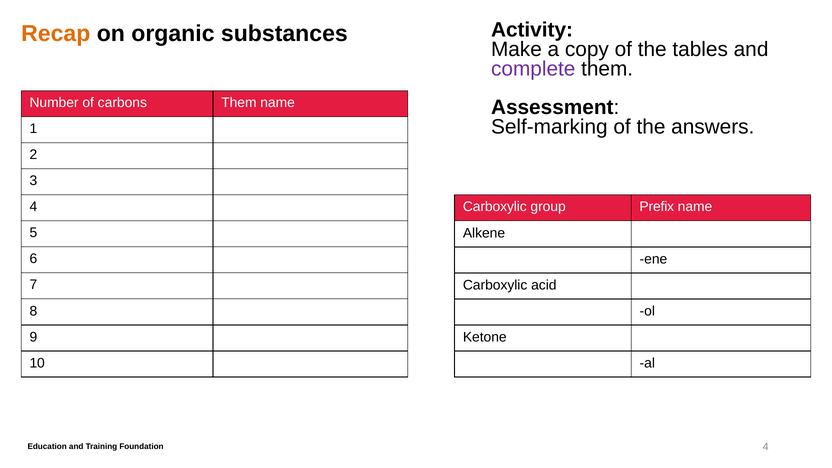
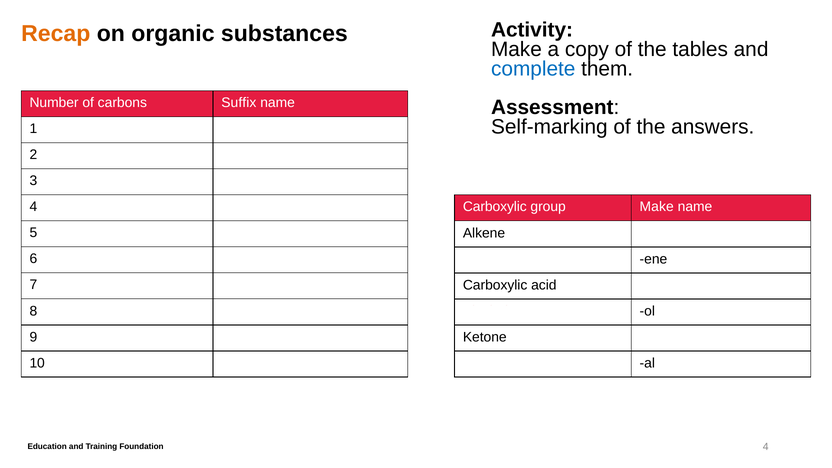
complete colour: purple -> blue (533, 69)
carbons Them: Them -> Suffix (239, 103)
group Prefix: Prefix -> Make (657, 207)
